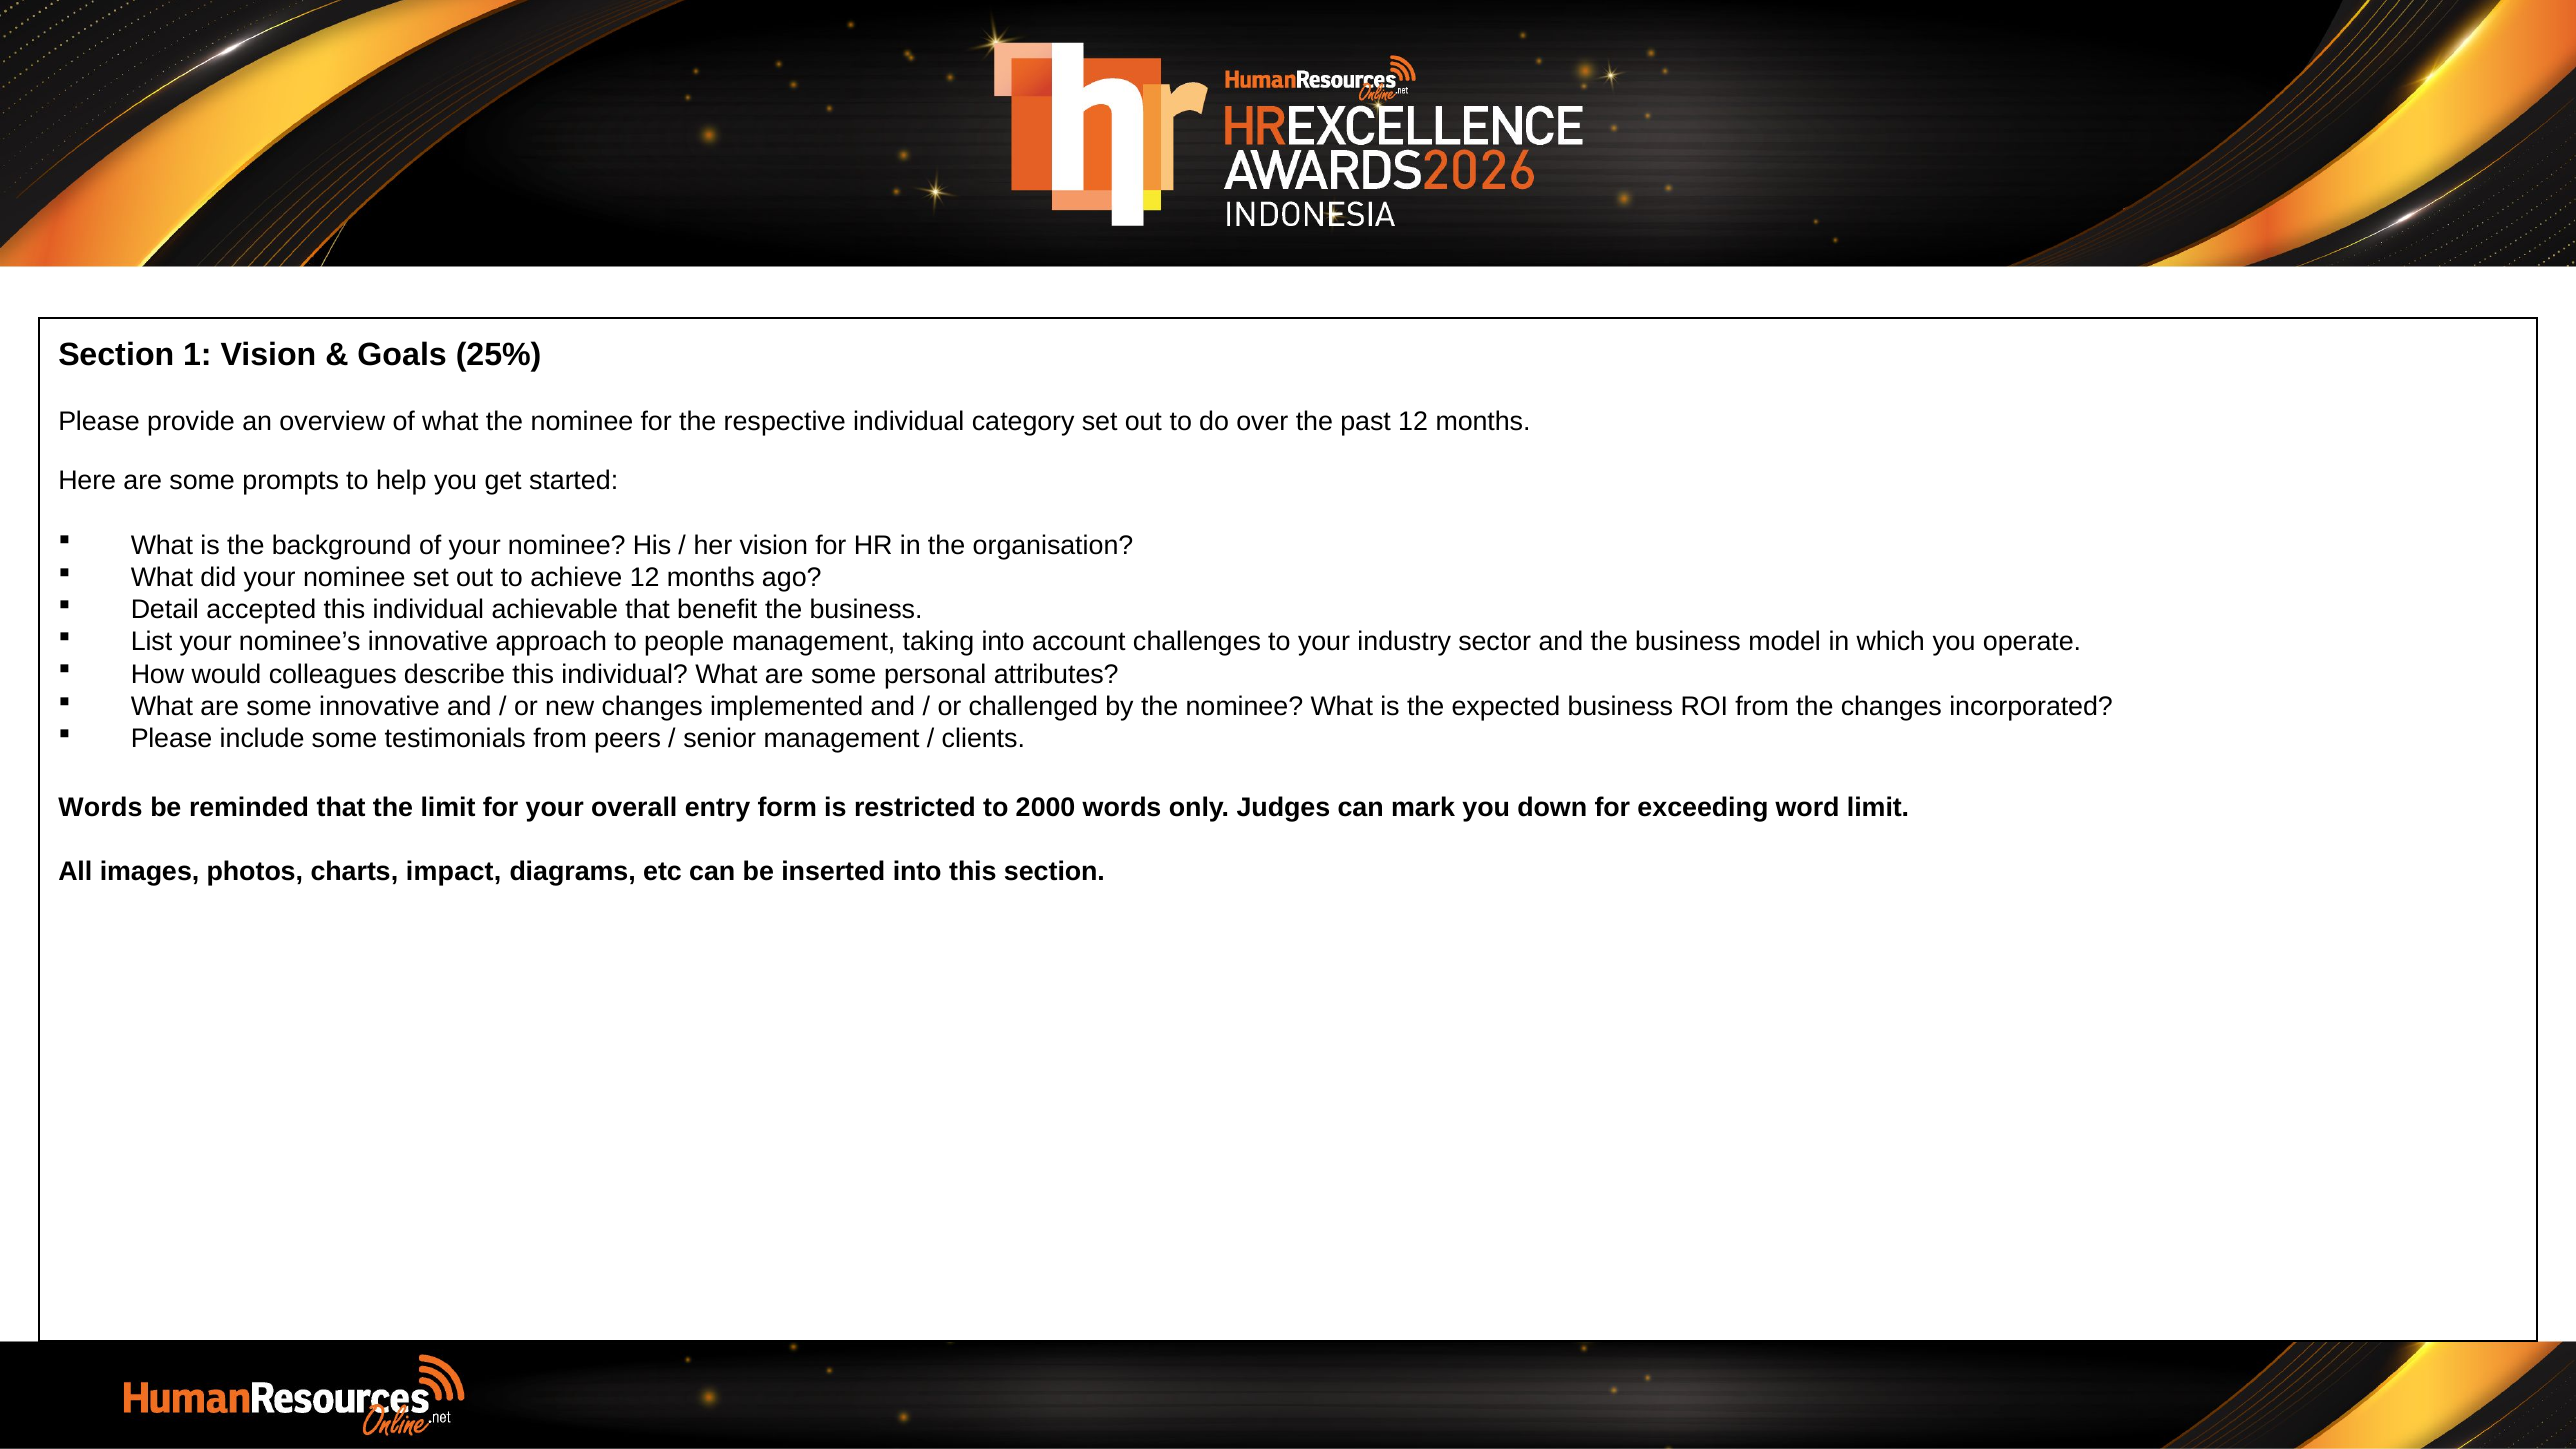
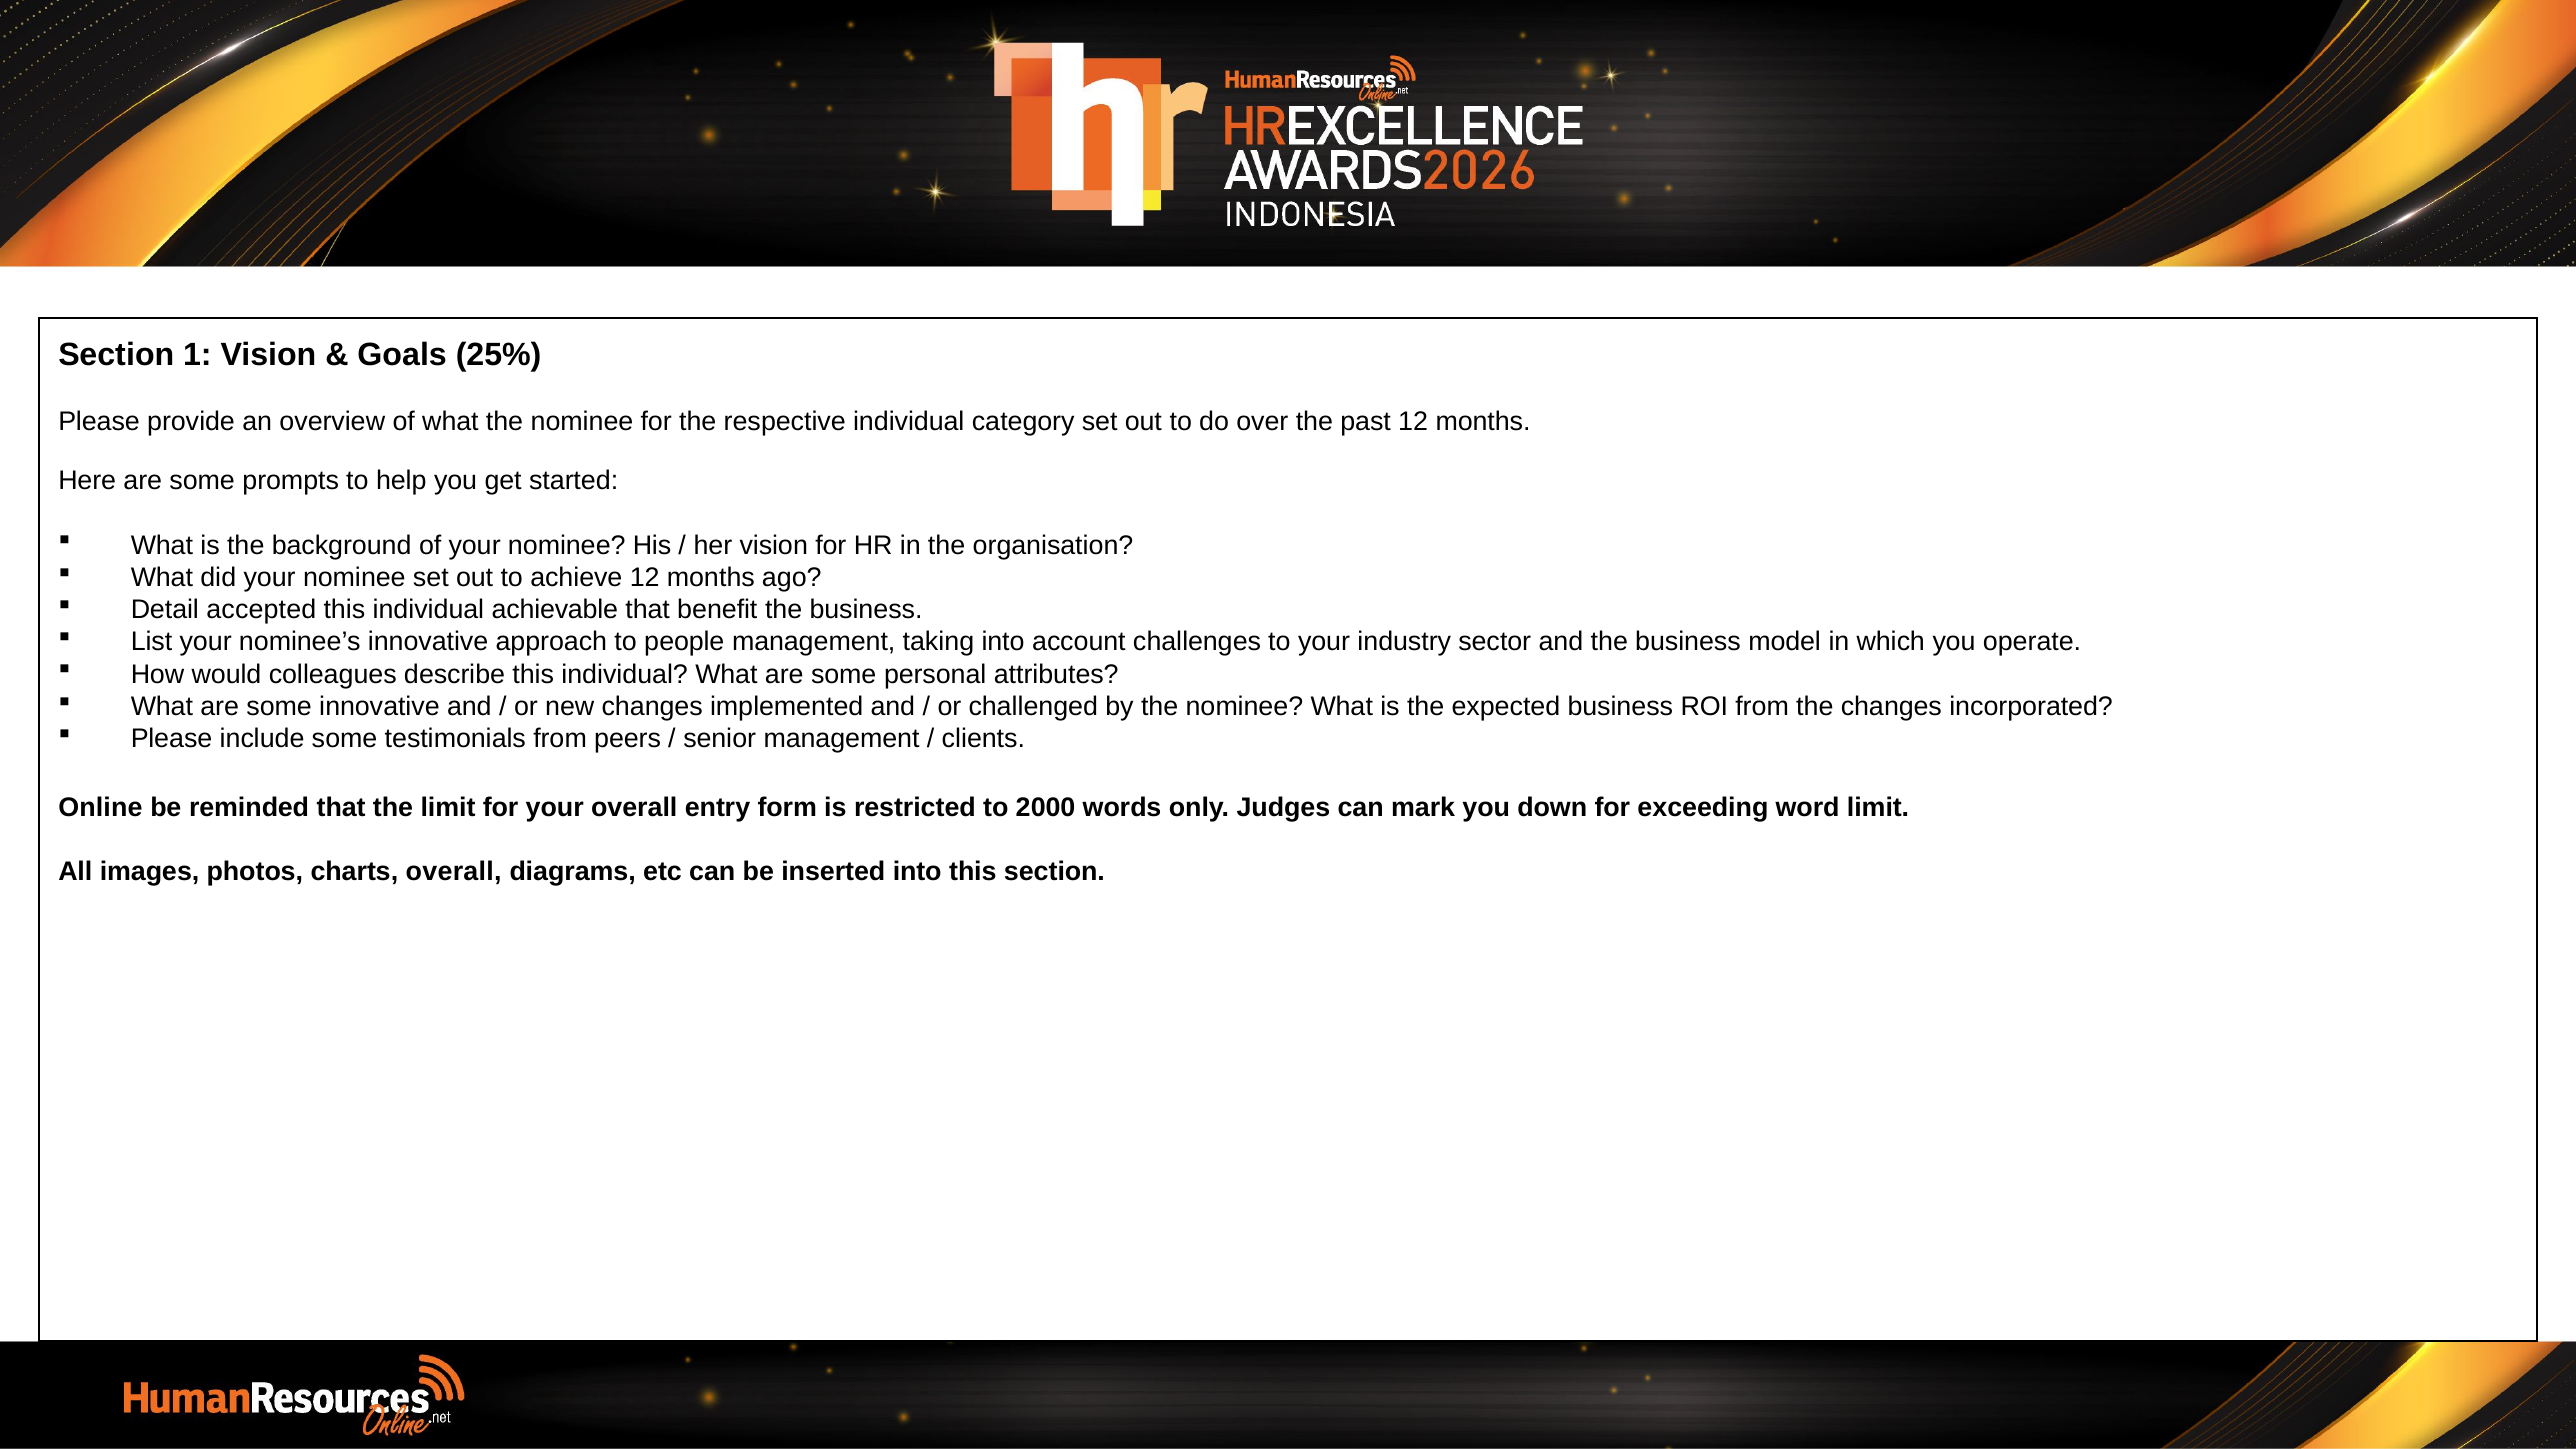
Words: Words -> Online (100, 808)
charts impact: impact -> overall (454, 872)
